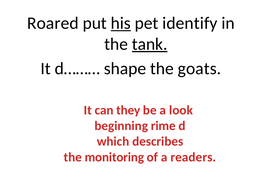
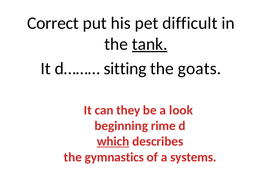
Roared: Roared -> Correct (53, 23)
his underline: present -> none (121, 23)
identify: identify -> difficult (190, 23)
shape: shape -> sitting (125, 69)
which underline: none -> present (113, 142)
monitoring: monitoring -> gymnastics (114, 158)
readers: readers -> systems (193, 158)
